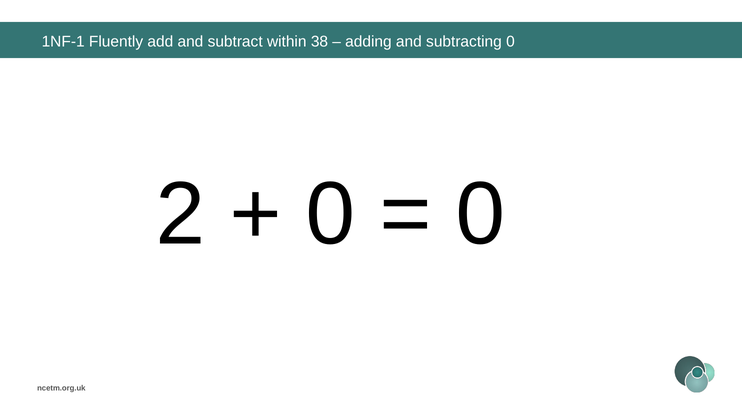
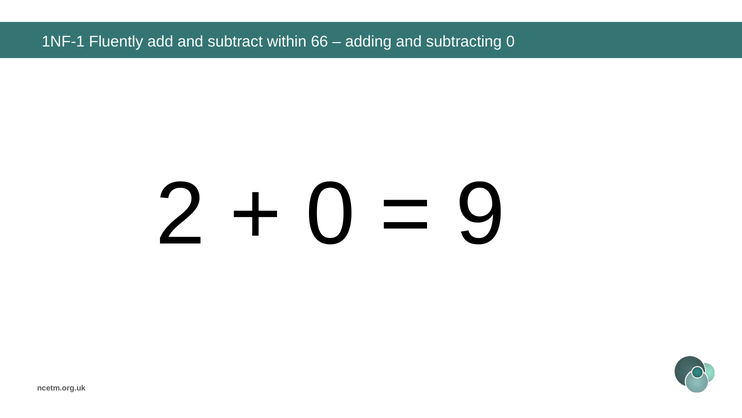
38: 38 -> 66 (319, 41)
0: 0 -> 9 (481, 214)
